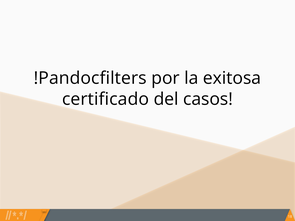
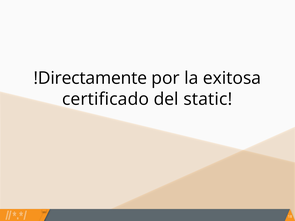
!Pandocfilters: !Pandocfilters -> !Directamente (90, 78)
casos: casos -> static (208, 99)
